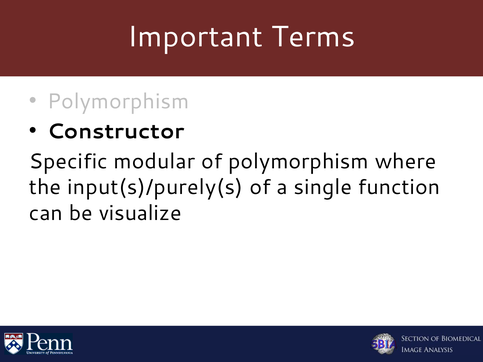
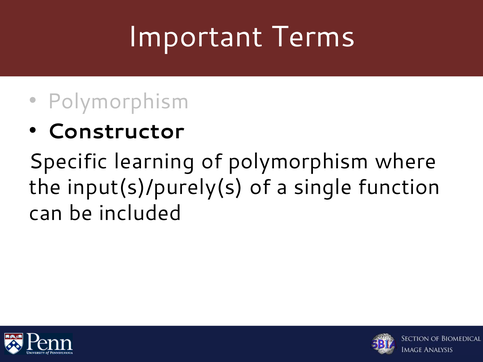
modular: modular -> learning (154, 162)
visualize: visualize -> included (140, 213)
